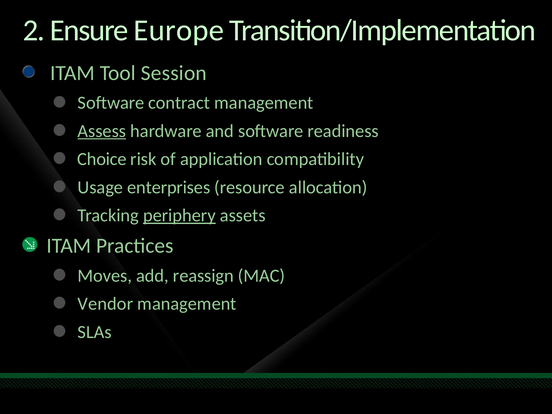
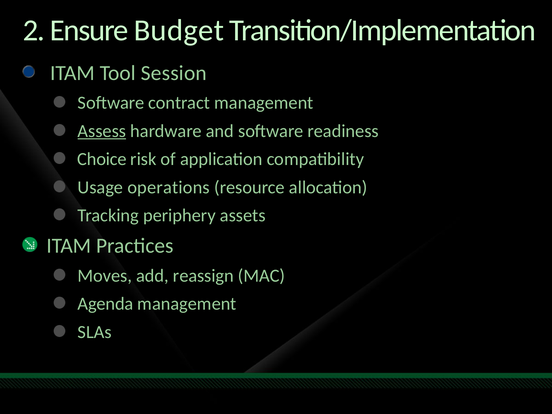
Europe: Europe -> Budget (179, 30)
enterprises: enterprises -> operations (169, 187)
periphery underline: present -> none (179, 215)
Vendor: Vendor -> Agenda (106, 304)
